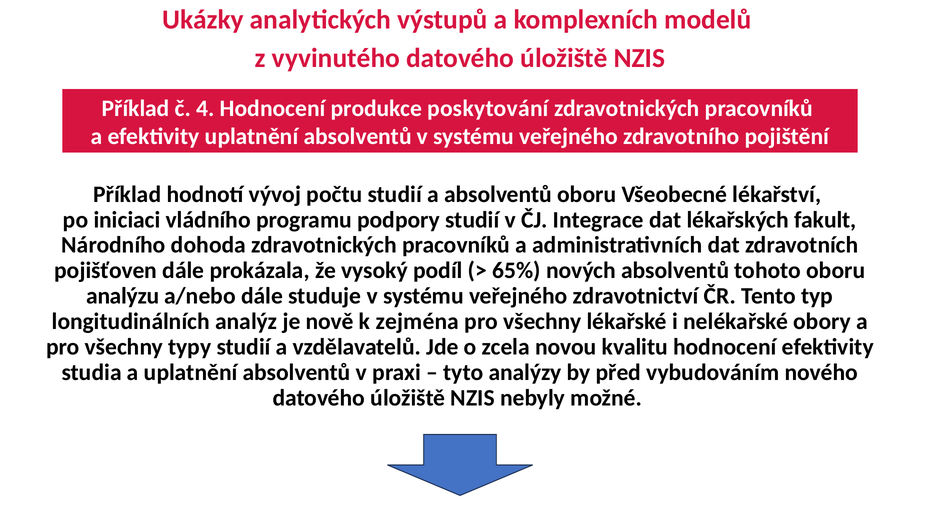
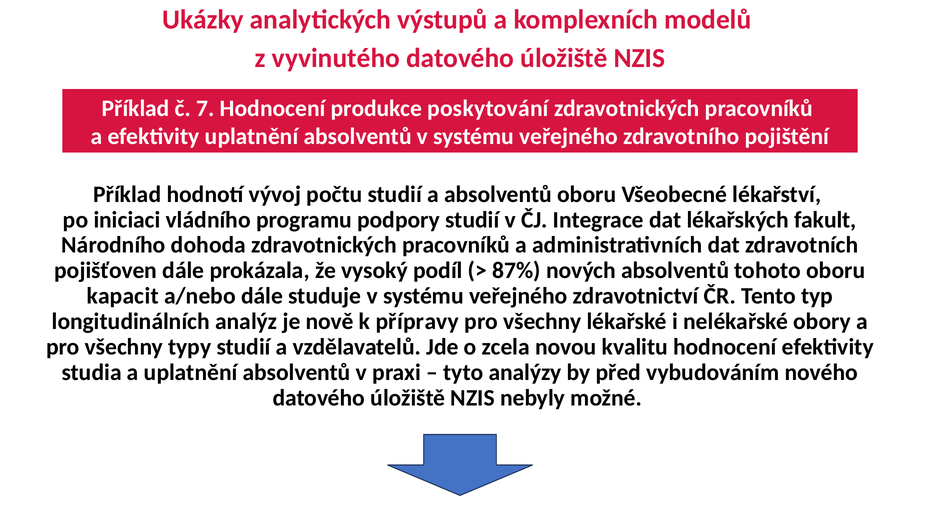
4: 4 -> 7 (205, 108)
65%: 65% -> 87% (517, 271)
analýzu: analýzu -> kapacit (123, 296)
zejména: zejména -> přípravy (417, 321)
